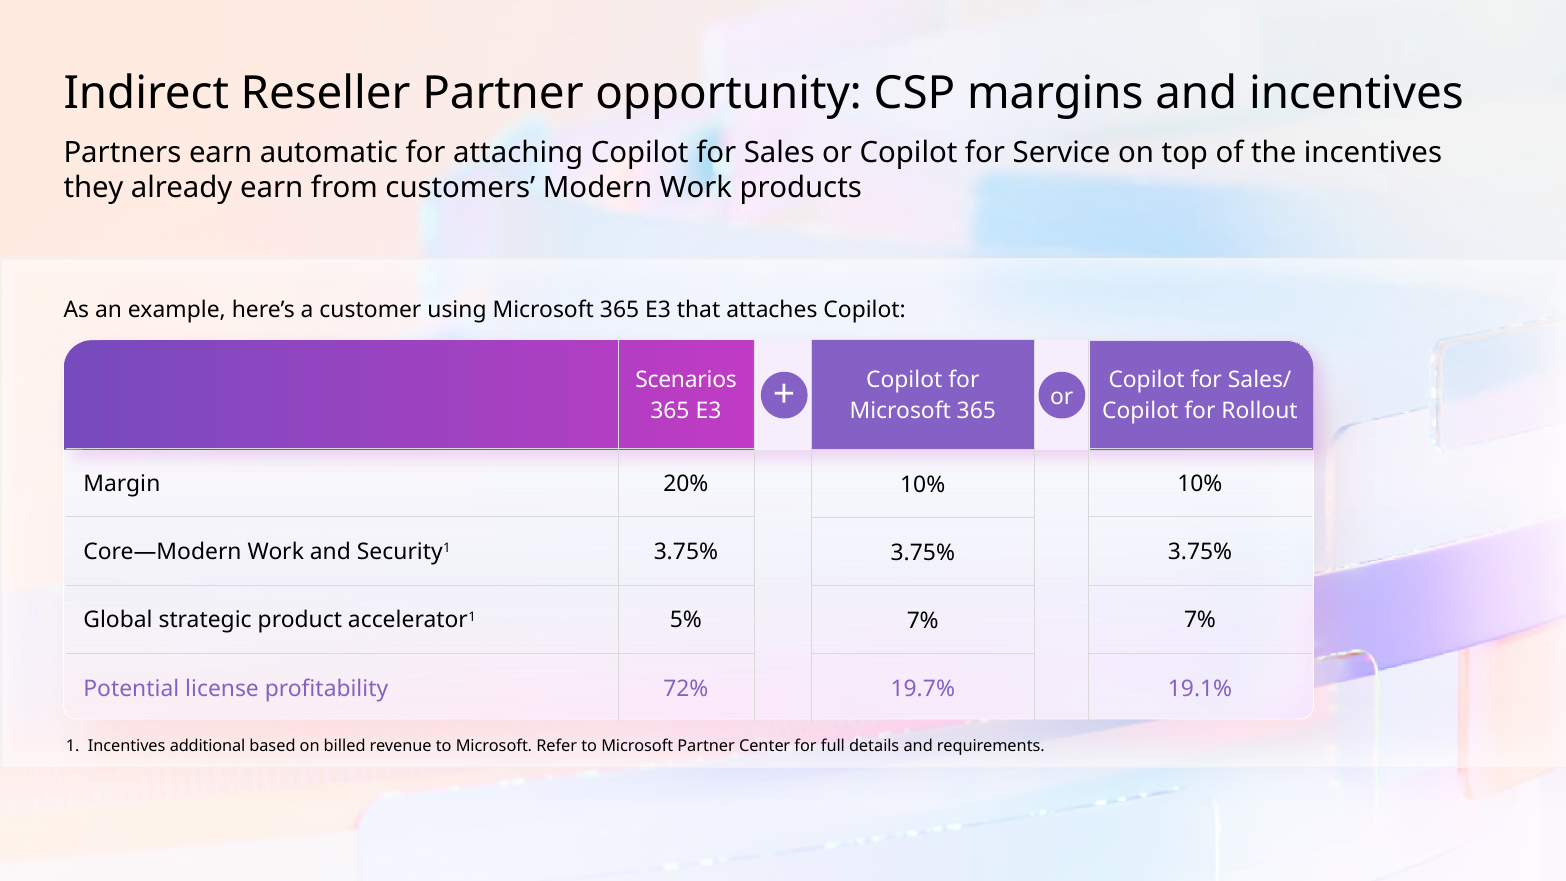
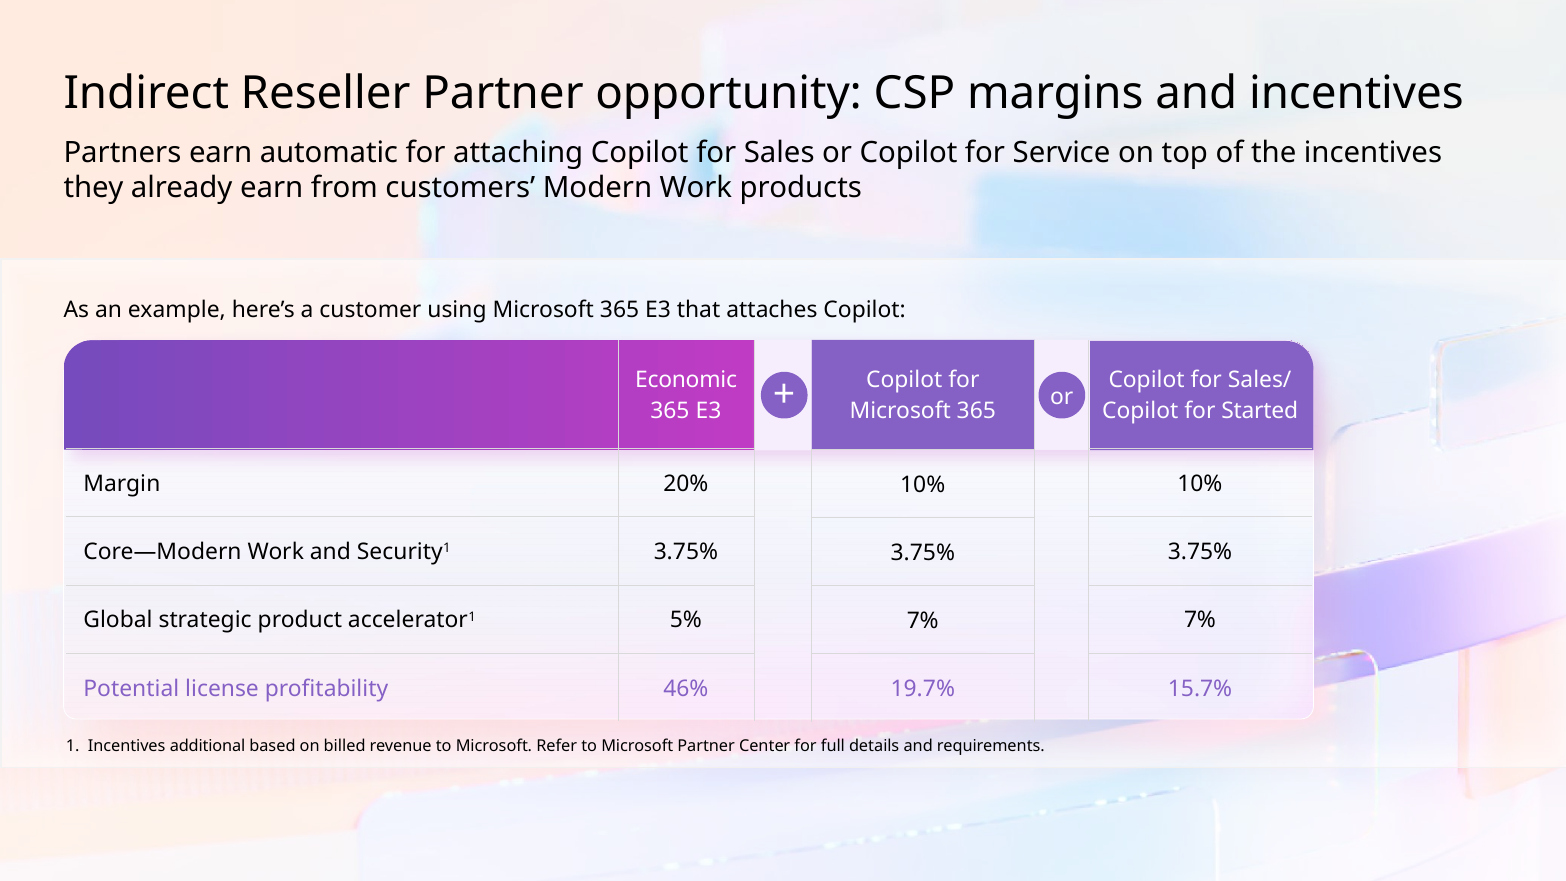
Scenarios: Scenarios -> Economic (686, 380)
Rollout: Rollout -> Started (1260, 411)
72%: 72% -> 46% (686, 689)
19.1%: 19.1% -> 15.7% (1200, 689)
